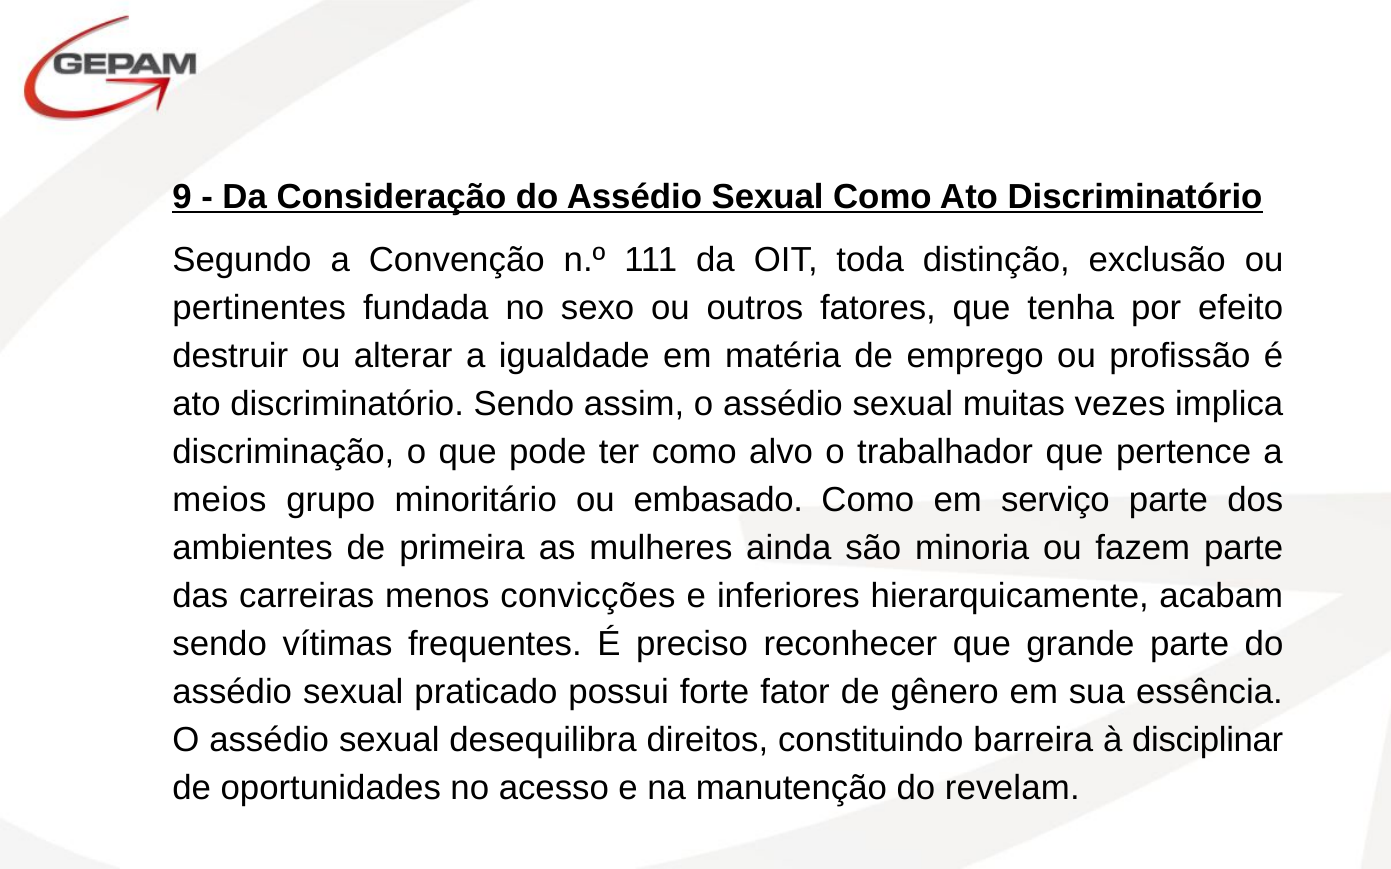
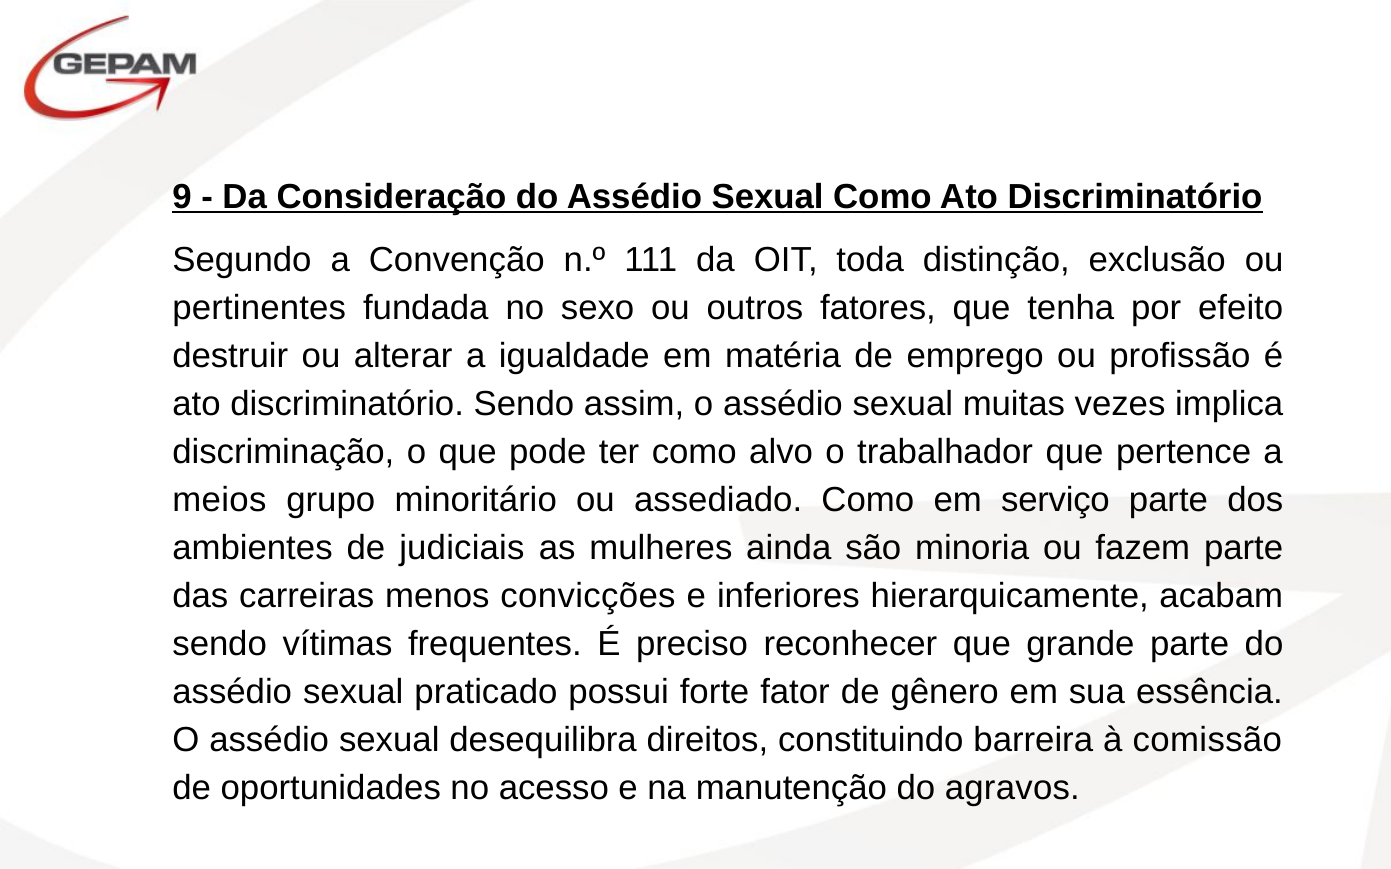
embasado: embasado -> assediado (718, 500)
primeira: primeira -> judiciais (462, 548)
disciplinar: disciplinar -> comissão (1207, 740)
revelam: revelam -> agravos (1012, 788)
